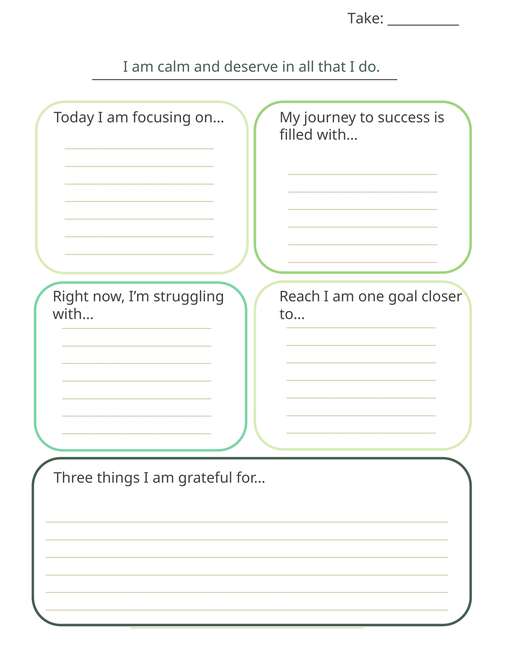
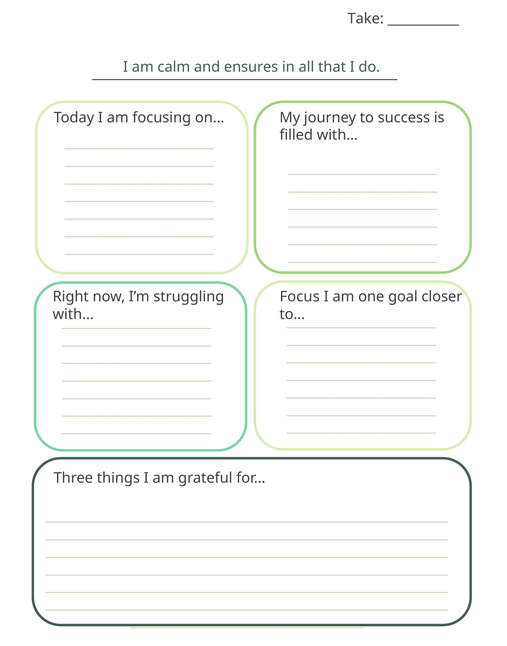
deserve: deserve -> ensures (251, 67)
Reach: Reach -> Focus (300, 296)
